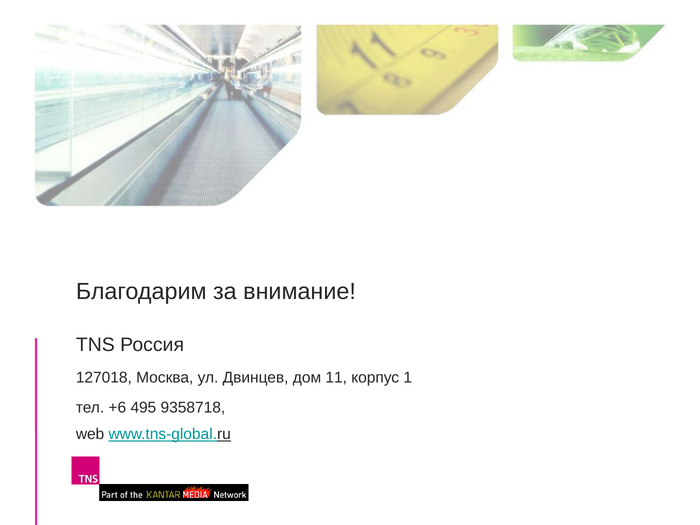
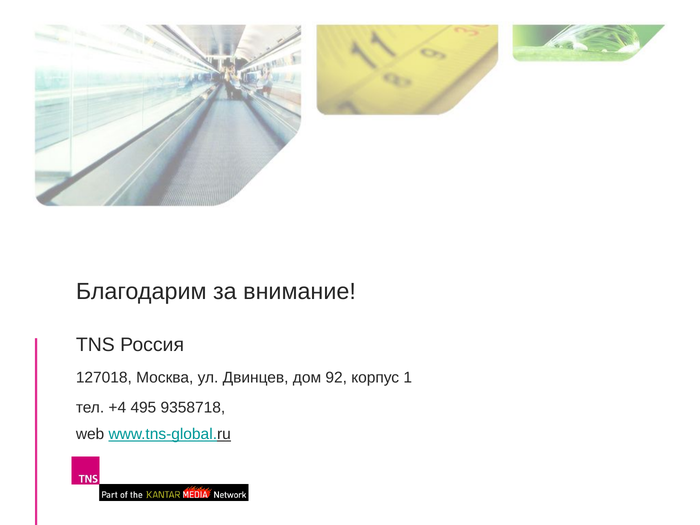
11: 11 -> 92 (336, 377)
+6: +6 -> +4 (117, 408)
